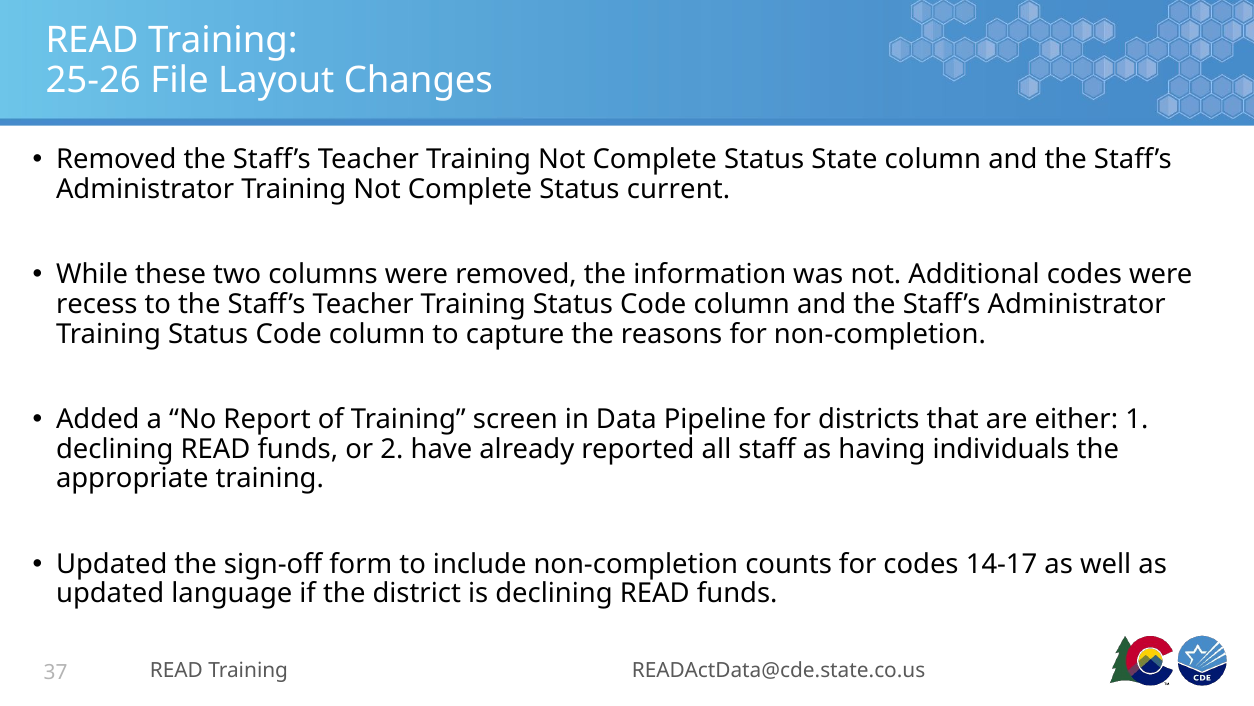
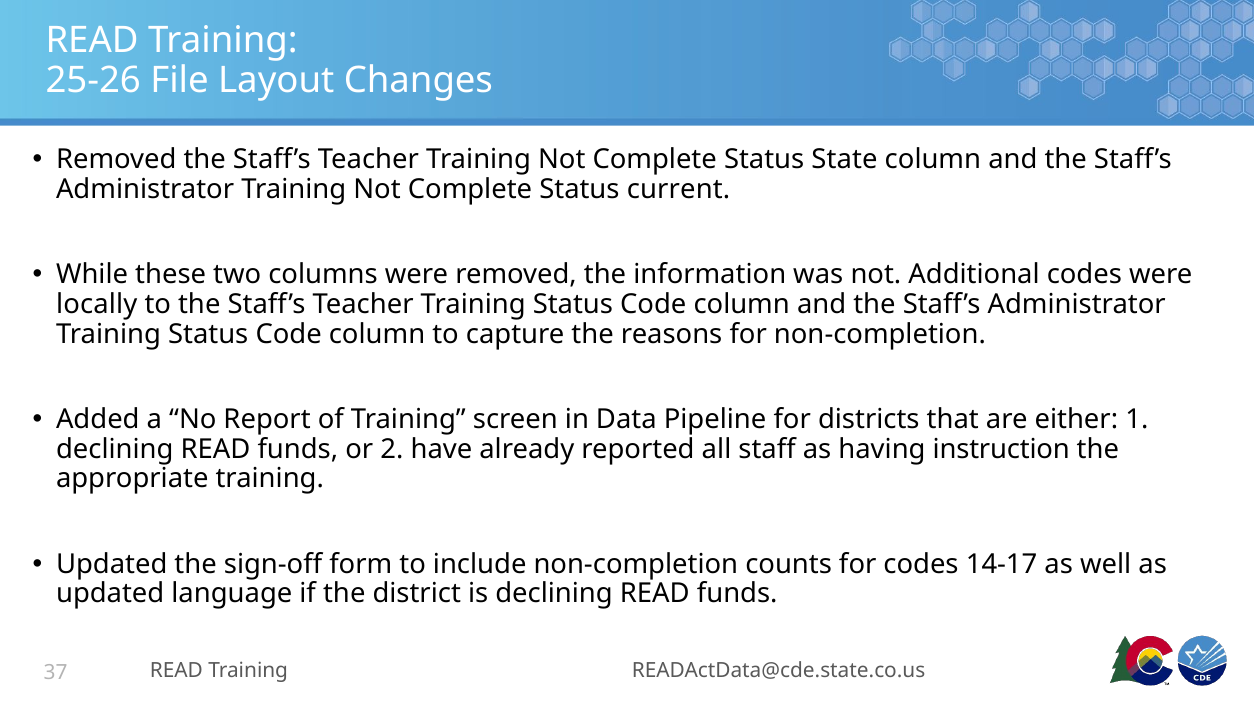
recess: recess -> locally (97, 304)
individuals: individuals -> instruction (1001, 449)
